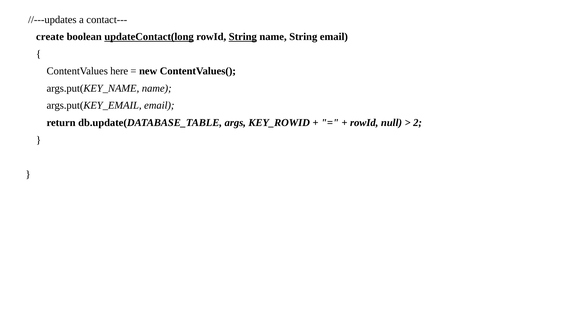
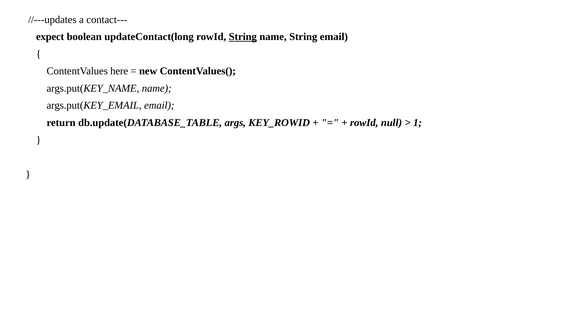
create: create -> expect (50, 37)
updateContact(long underline: present -> none (149, 37)
2: 2 -> 1 (418, 123)
